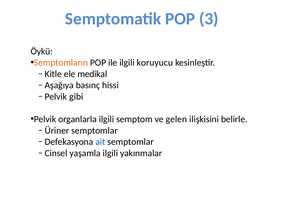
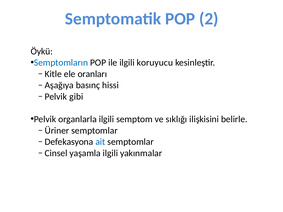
3: 3 -> 2 (209, 19)
Semptomların colour: orange -> blue (61, 63)
medikal: medikal -> oranları (92, 74)
gelen: gelen -> sıklığı (176, 119)
